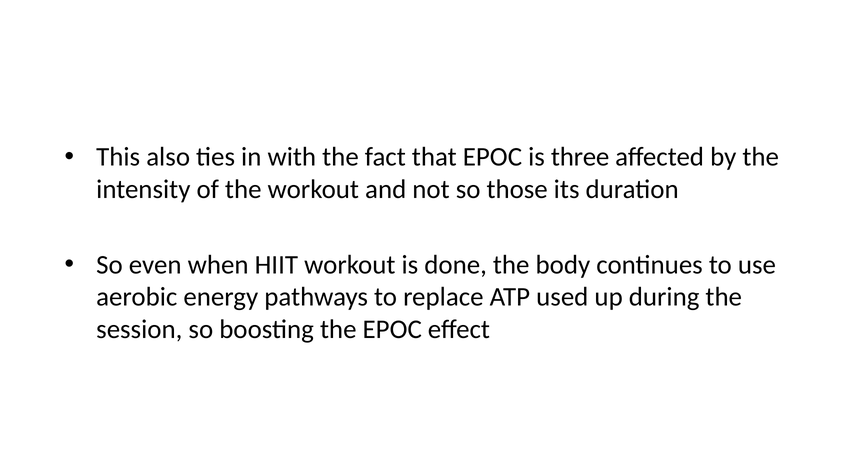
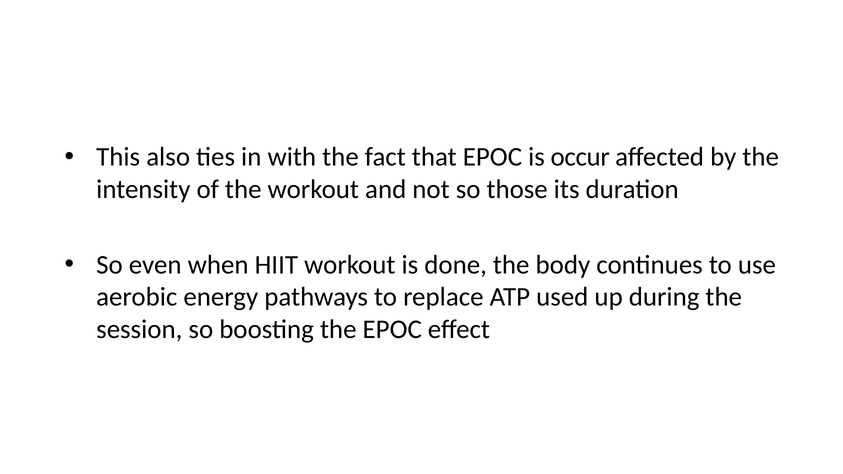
three: three -> occur (580, 157)
